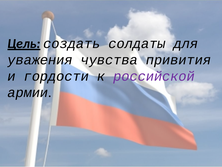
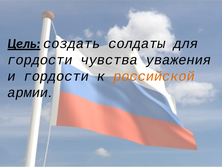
уважения: уважения -> гордости (40, 60)
привития: привития -> уважения (178, 60)
российской colour: purple -> orange (154, 76)
